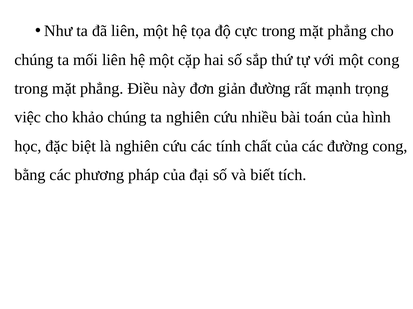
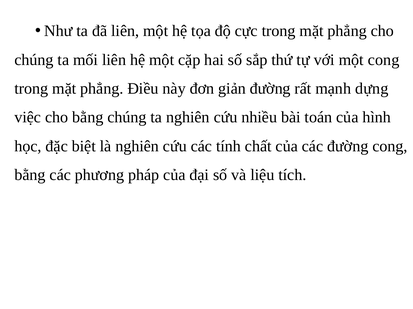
trọng: trọng -> dựng (372, 89)
cho khảo: khảo -> bằng (88, 118)
biết: biết -> liệu (262, 175)
